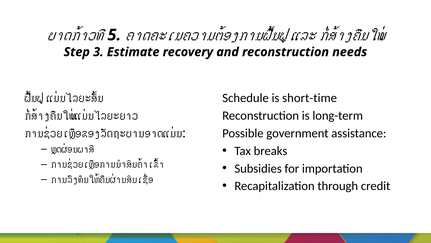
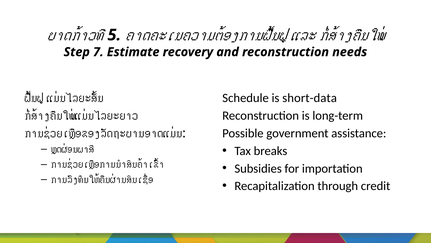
3: 3 -> 7 (98, 52)
short-time: short-time -> short-data (310, 98)
